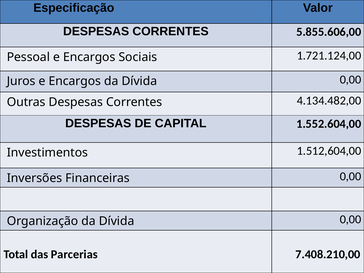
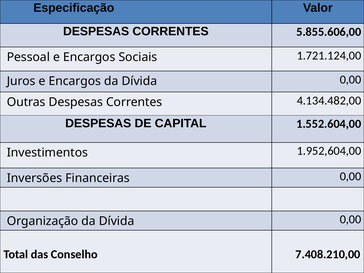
1.512,604,00: 1.512,604,00 -> 1.952,604,00 (329, 151)
Parcerias: Parcerias -> Conselho (74, 254)
